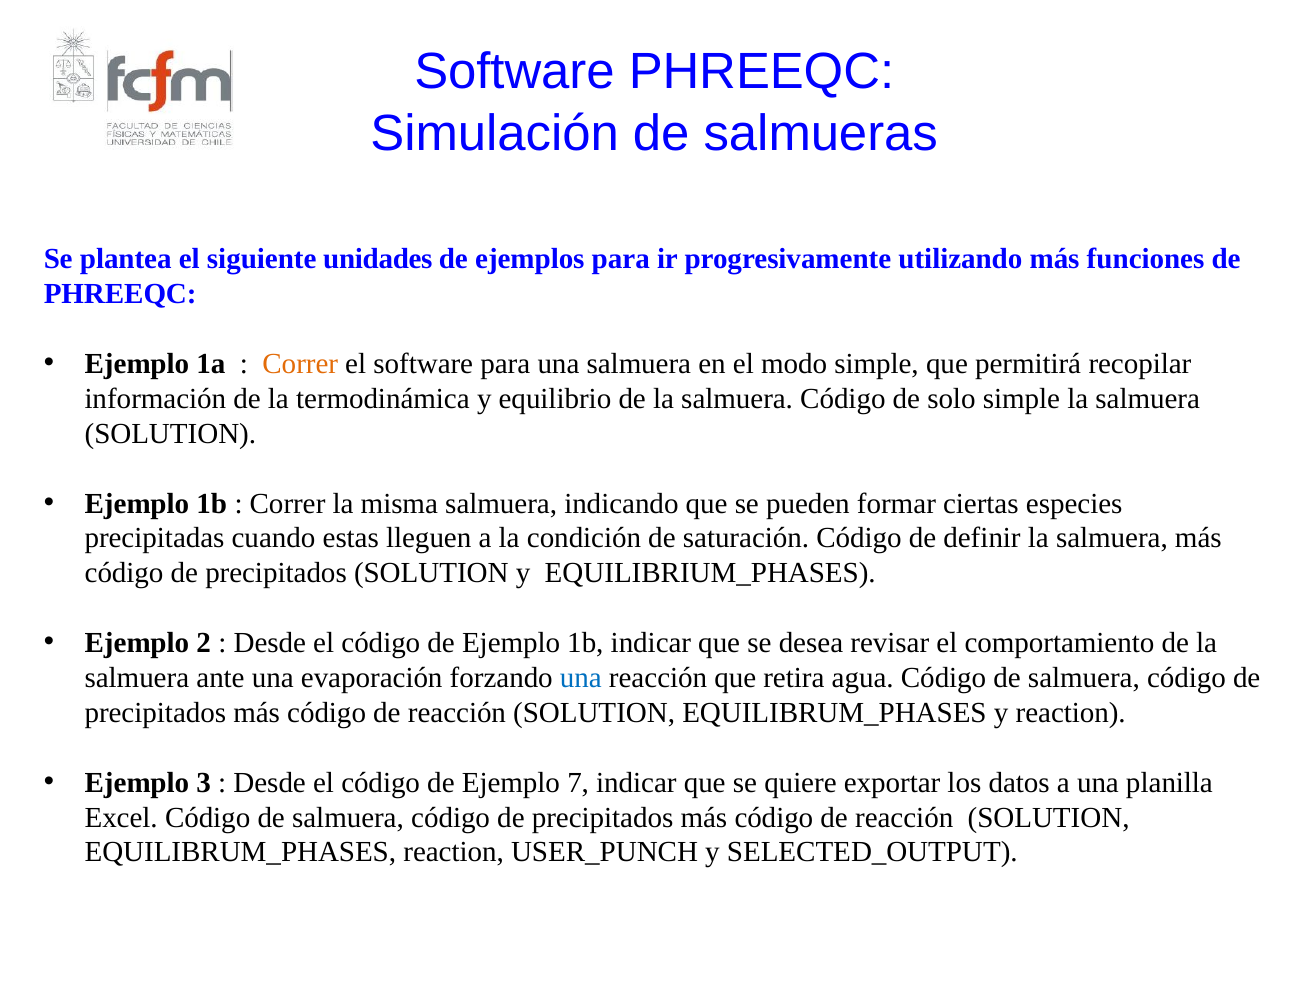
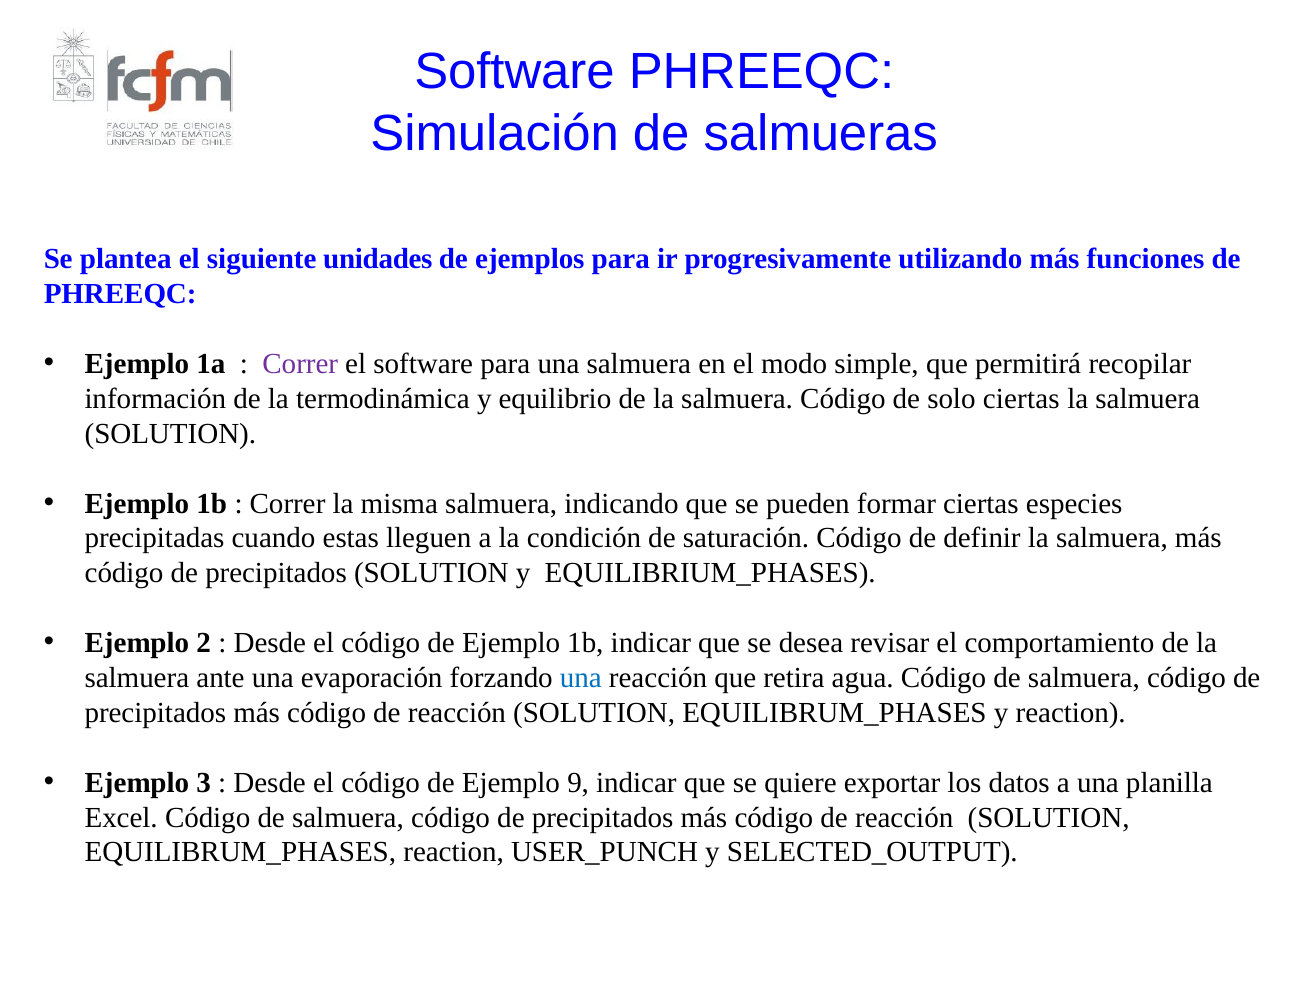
Correr colour: orange -> purple (300, 364)
solo simple: simple -> ciertas (1021, 399)
7: 7 -> 9 (578, 782)
